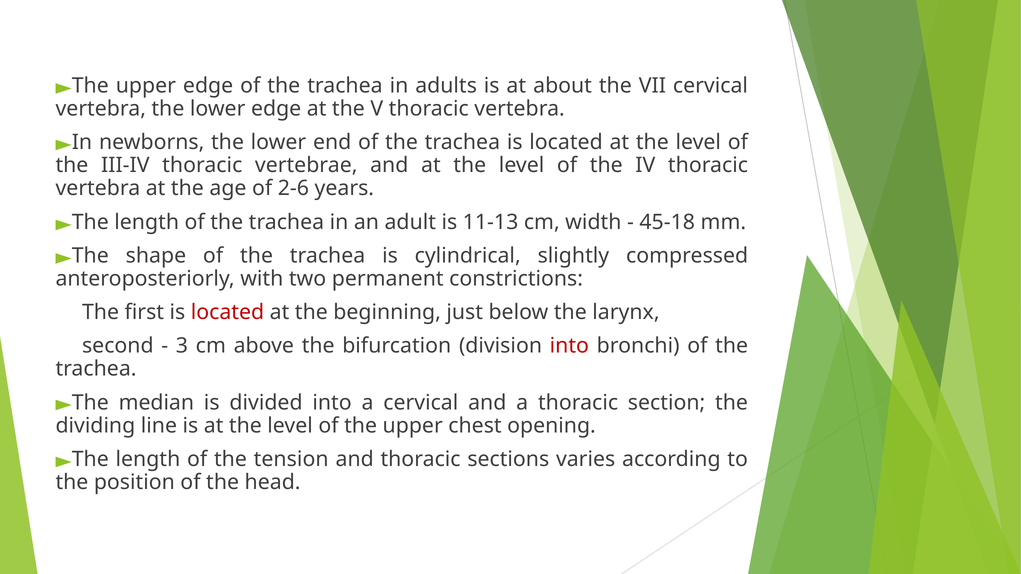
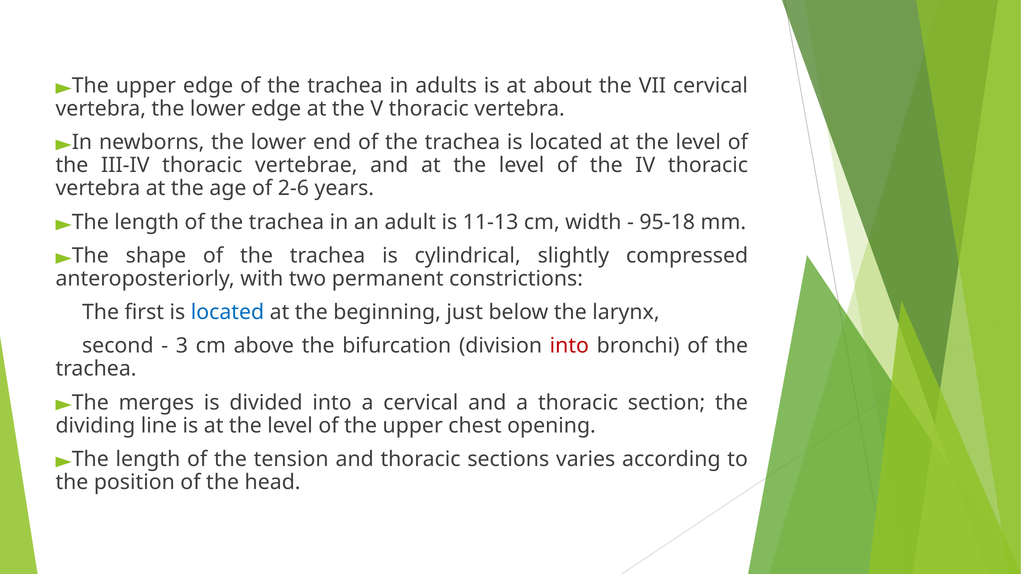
45-18: 45-18 -> 95-18 (667, 222)
located colour: red -> blue (227, 312)
median: median -> merges (156, 403)
